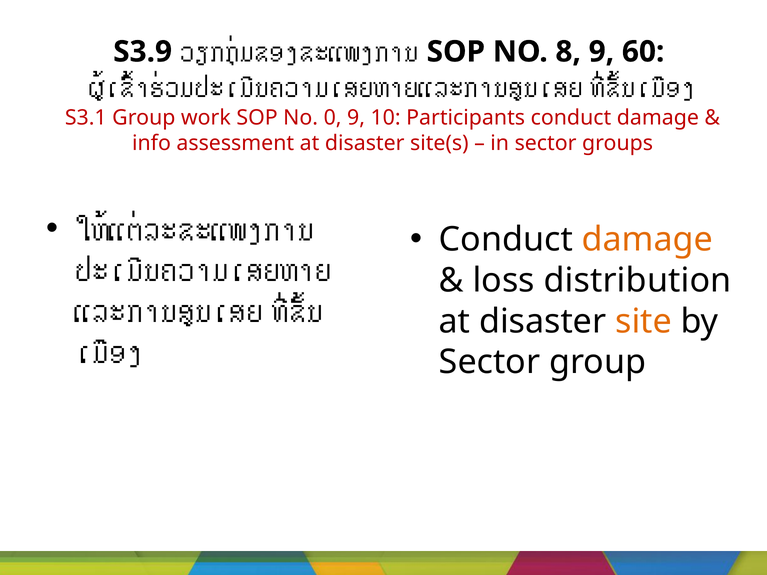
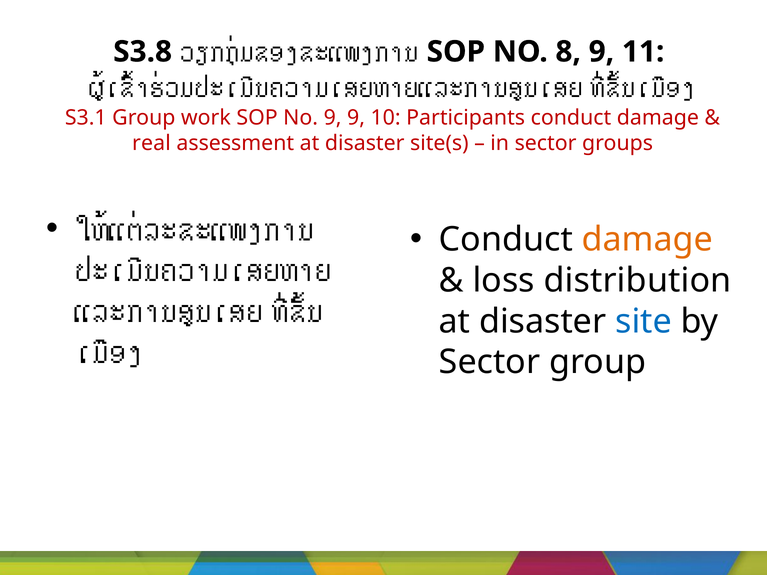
S3.9: S3.9 -> S3.8 (143, 52)
60: 60 -> 11 (643, 52)
No 0: 0 -> 9 (333, 118)
info: info -> real (151, 143)
site colour: orange -> blue (644, 321)
